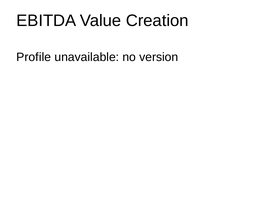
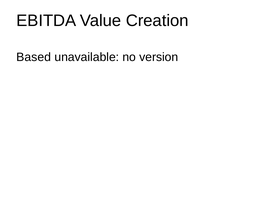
Profile: Profile -> Based (34, 57)
